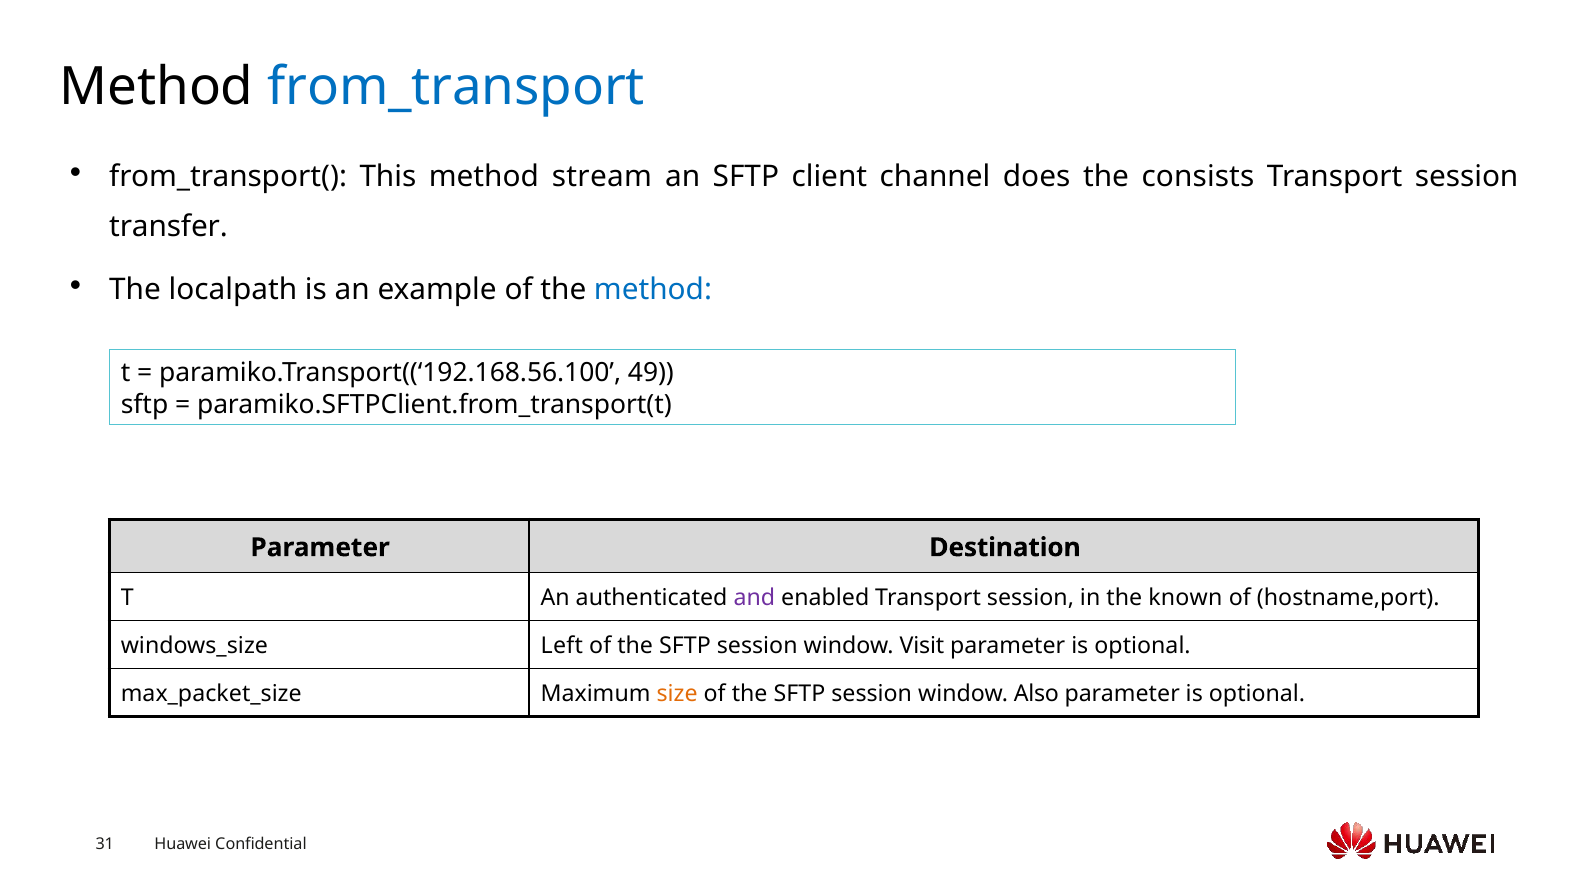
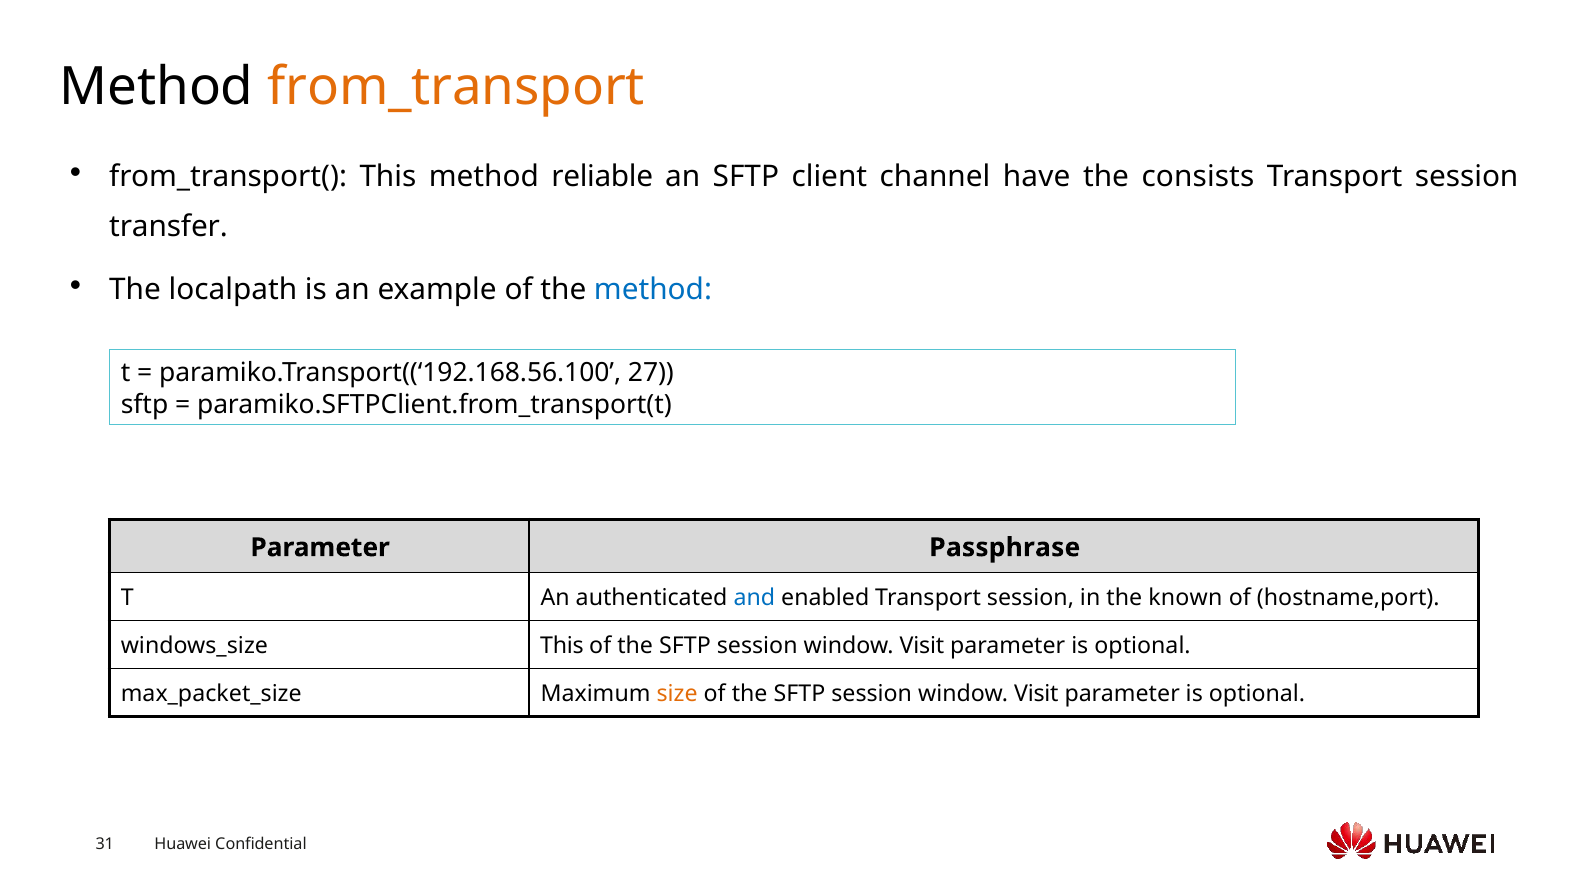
from_transport colour: blue -> orange (456, 87)
stream: stream -> reliable (602, 177)
does: does -> have (1037, 177)
49: 49 -> 27 (651, 373)
Destination: Destination -> Passphrase (1005, 548)
and colour: purple -> blue (754, 598)
Left: Left -> This (562, 646)
Also: Also -> Visit (1036, 694)
